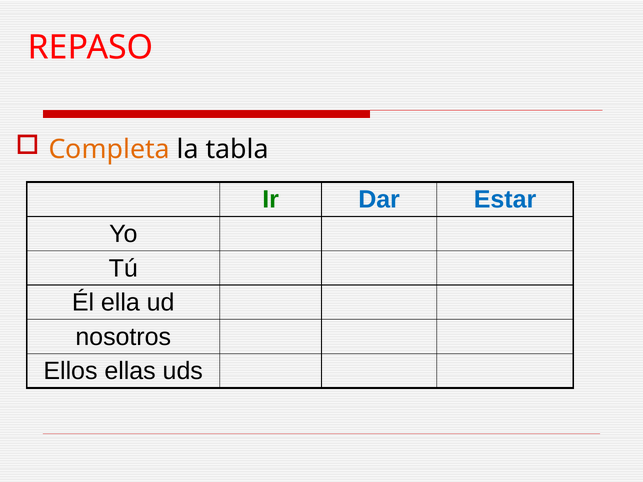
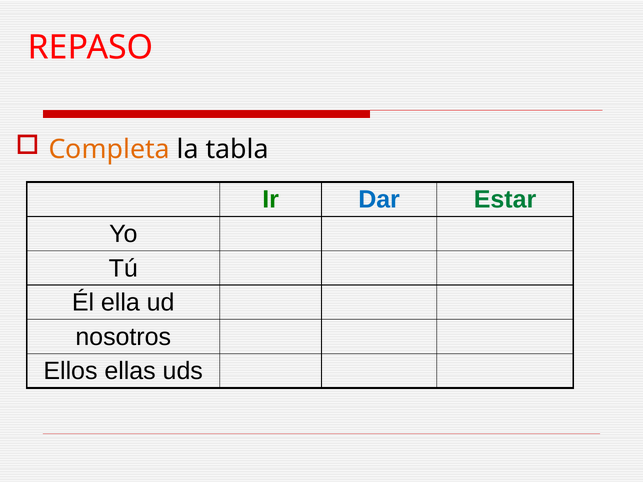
Estar colour: blue -> green (505, 200)
